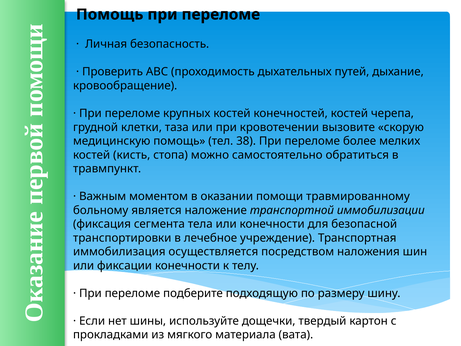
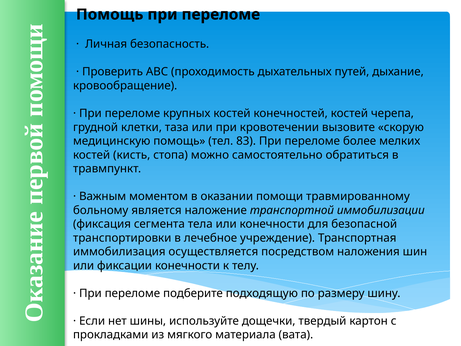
38: 38 -> 83 (246, 141)
